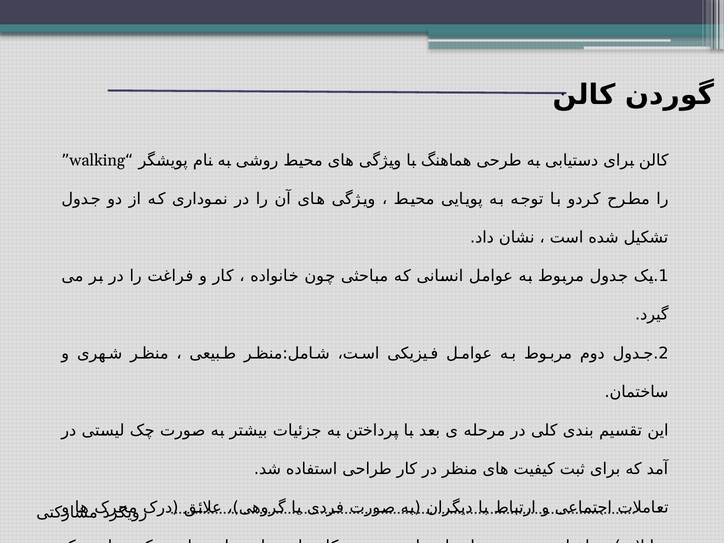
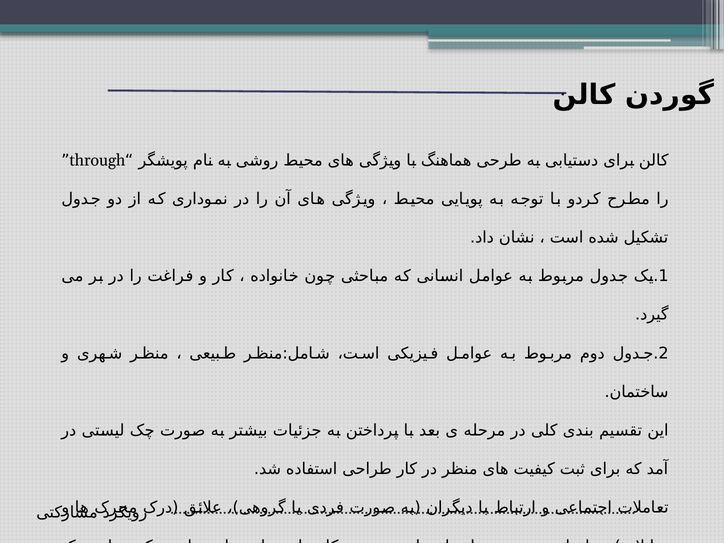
walking: walking -> through (97, 160)
